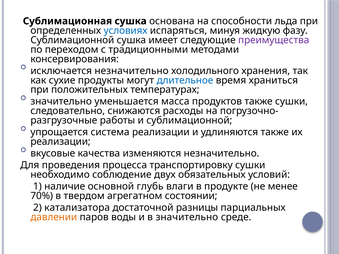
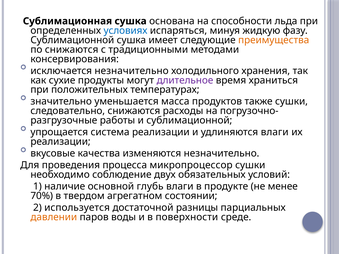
преимущества colour: purple -> orange (274, 40)
по переходом: переходом -> снижаются (72, 50)
длительное colour: blue -> purple (185, 80)
удлиняются также: также -> влаги (275, 132)
транспортировку: транспортировку -> микропроцессор (191, 165)
катализатора: катализатора -> используется (77, 208)
в значительно: значительно -> поверхности (187, 217)
